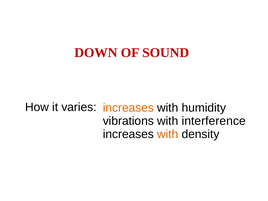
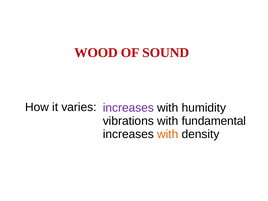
DOWN: DOWN -> WOOD (96, 53)
increases colour: orange -> purple (128, 108)
interference: interference -> fundamental (214, 121)
